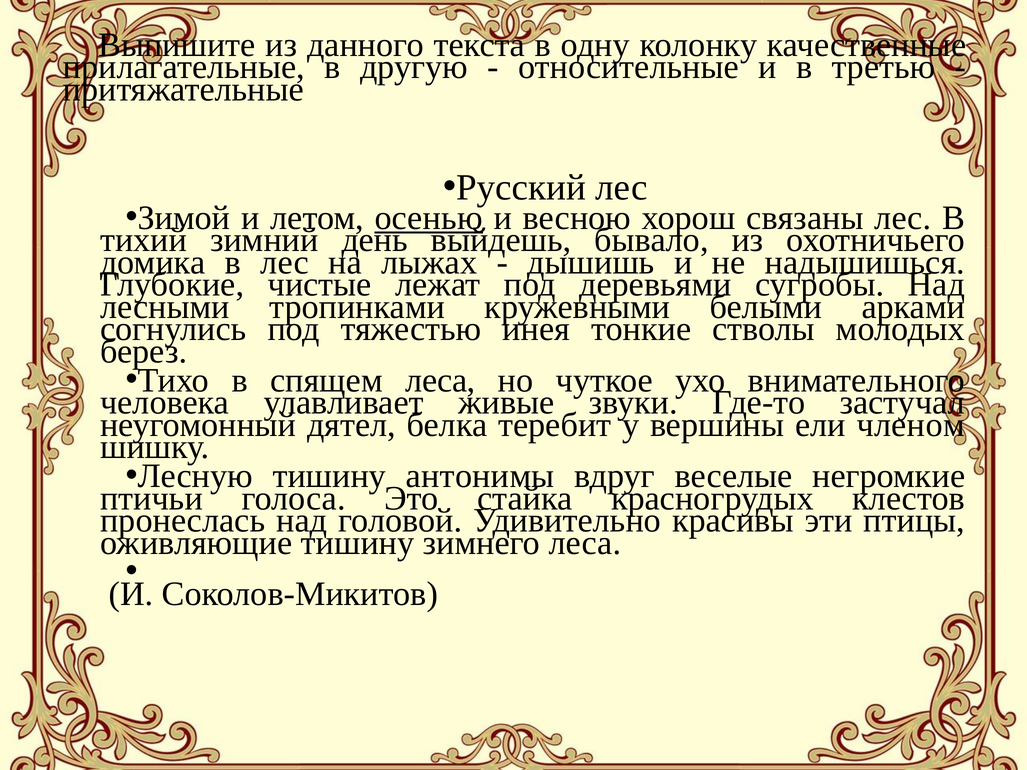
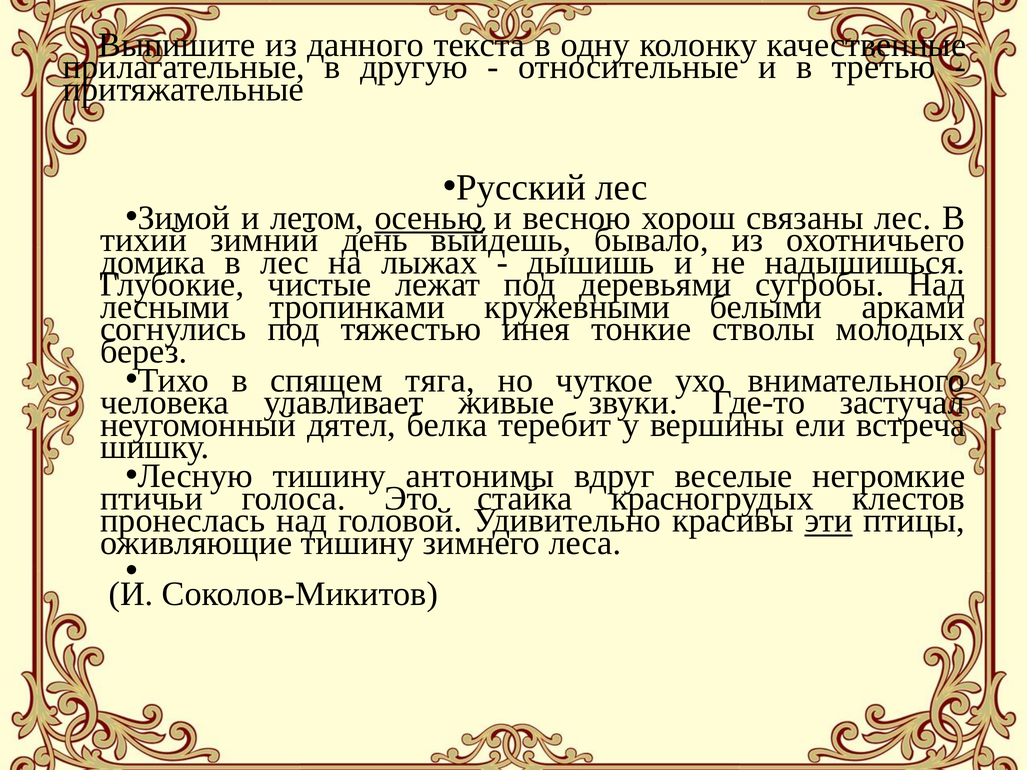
леса: леса -> тяга (440, 381)
членом: членом -> встреча (911, 425)
эти underline: none -> present (829, 521)
